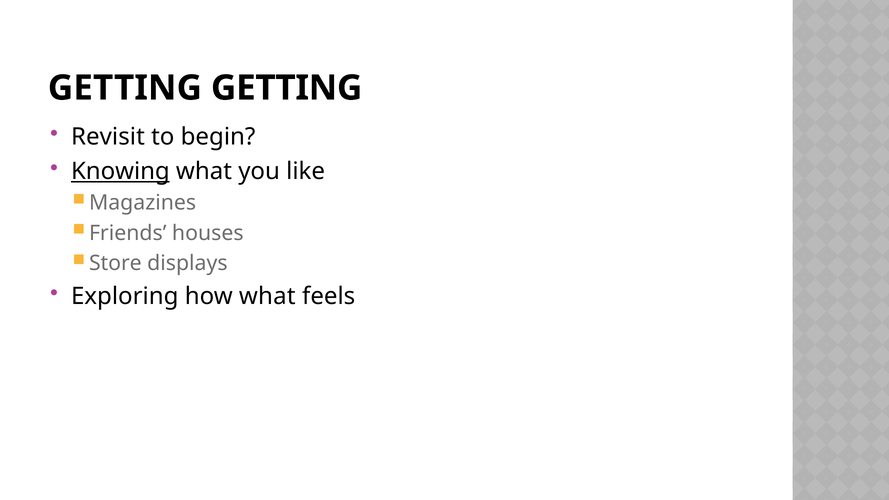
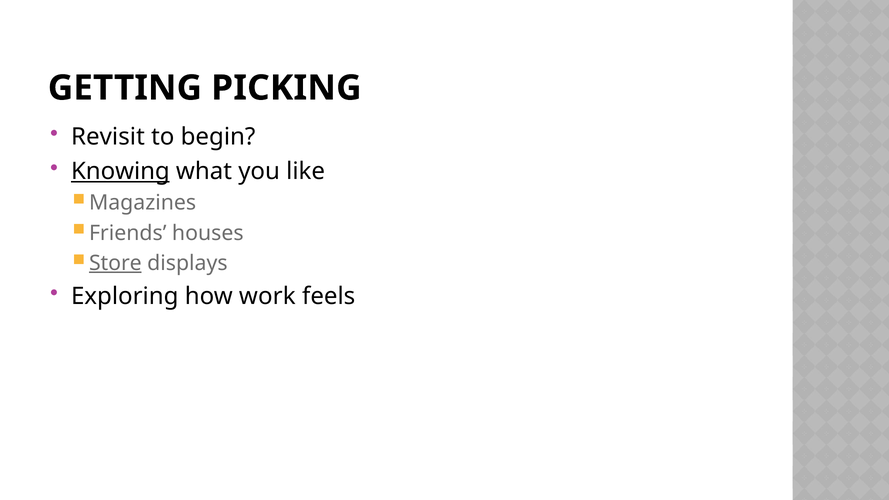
GETTING GETTING: GETTING -> PICKING (286, 88)
Store underline: none -> present (115, 263)
how what: what -> work (267, 296)
